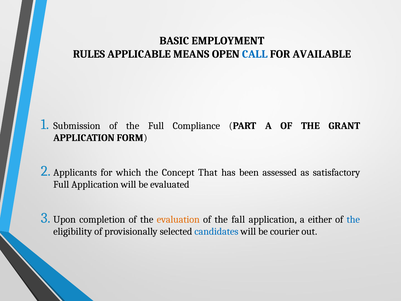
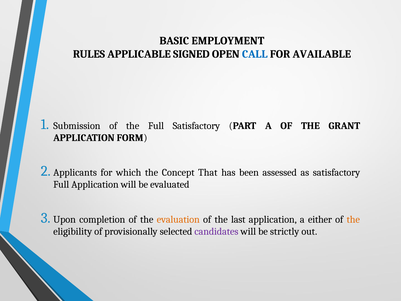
MEANS: MEANS -> SIGNED (191, 54)
Full Compliance: Compliance -> Satisfactory (196, 126)
fall: fall -> last (238, 219)
the colour: blue -> orange (353, 219)
candidates colour: blue -> purple (216, 231)
courier: courier -> strictly (285, 231)
